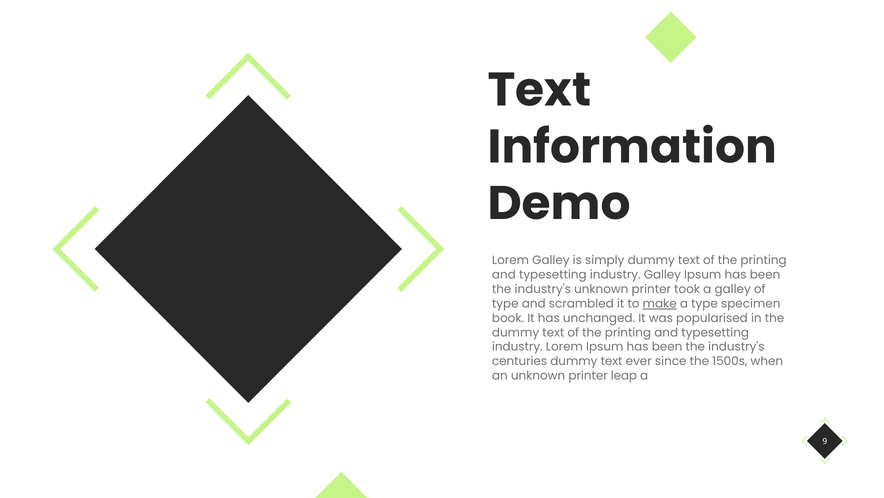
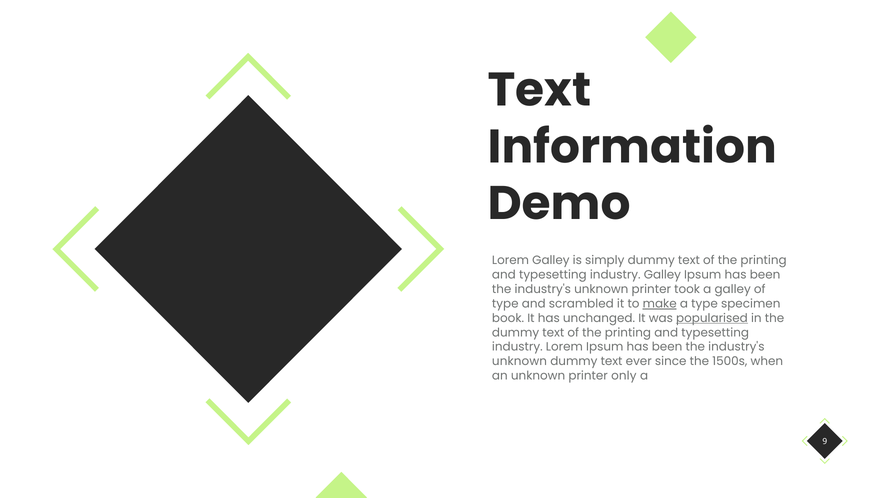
popularised underline: none -> present (712, 318)
centuries: centuries -> unknown (519, 361)
leap: leap -> only (624, 375)
